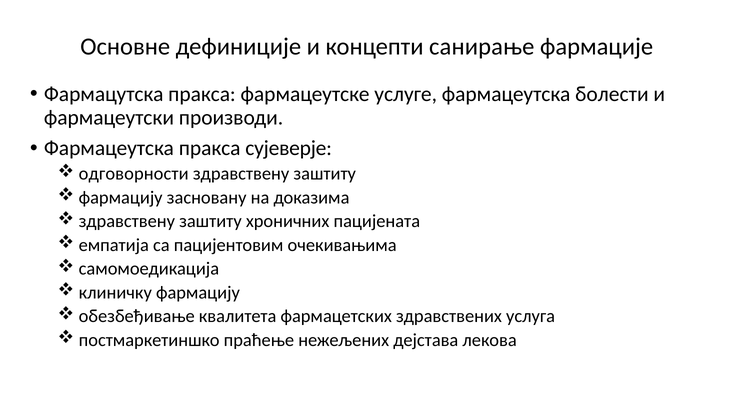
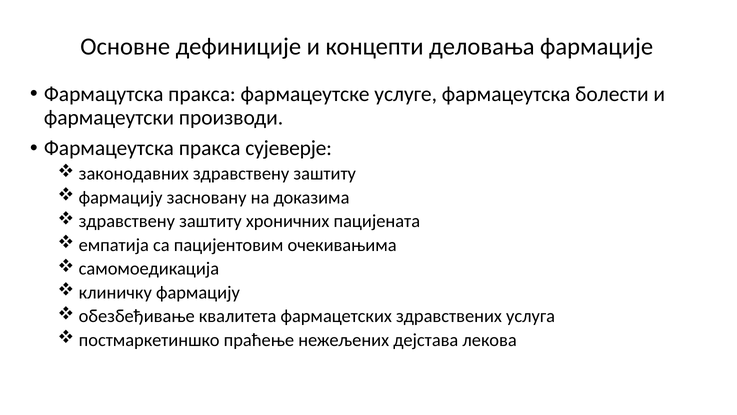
санирање: санирање -> деловања (482, 47)
одговорности: одговорности -> законодавних (134, 174)
